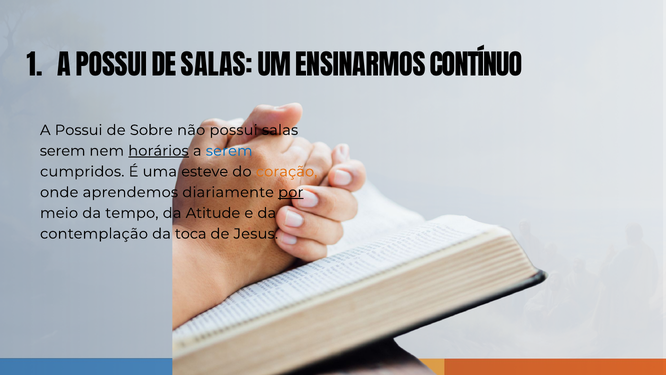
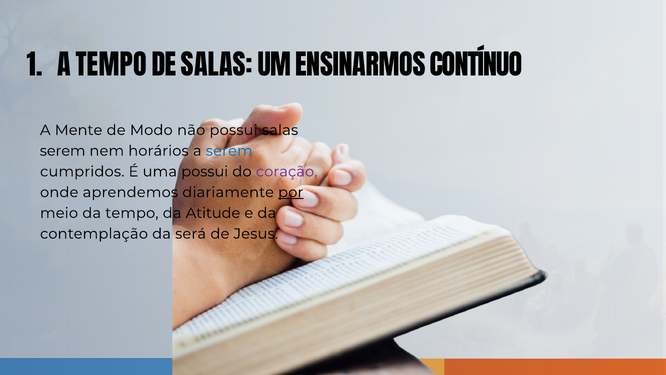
POSSUI: POSSUI -> TEMPO (111, 66)
Possui: Possui -> Mente (79, 130)
Sobre: Sobre -> Modo (151, 130)
horários underline: present -> none (158, 151)
uma esteve: esteve -> possui (205, 171)
coração colour: orange -> purple (287, 171)
toca: toca -> será (191, 234)
